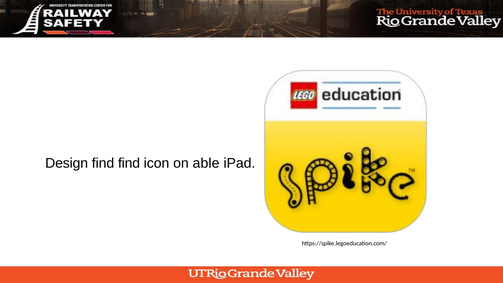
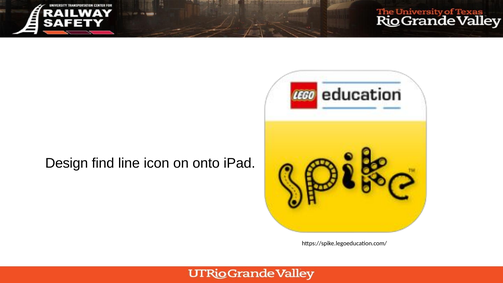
find find: find -> line (129, 163)
able: able -> onto (206, 163)
